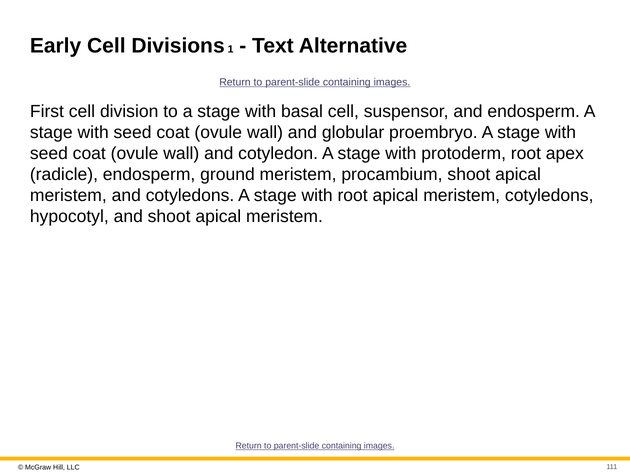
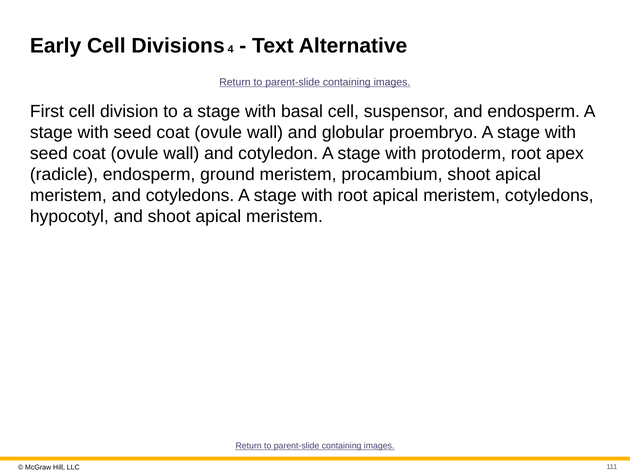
1: 1 -> 4 (231, 49)
